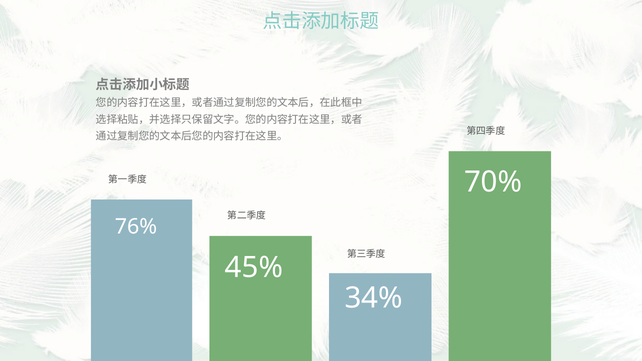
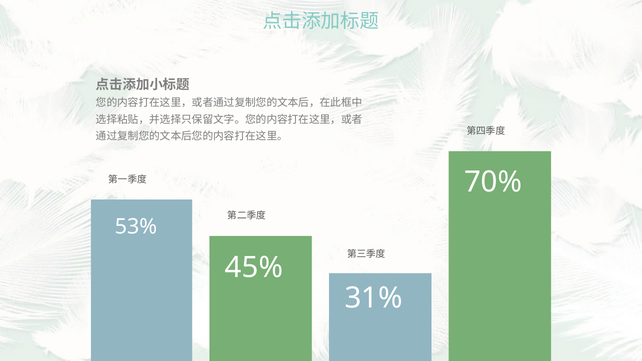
76%: 76% -> 53% (136, 227)
34%: 34% -> 31% (374, 298)
